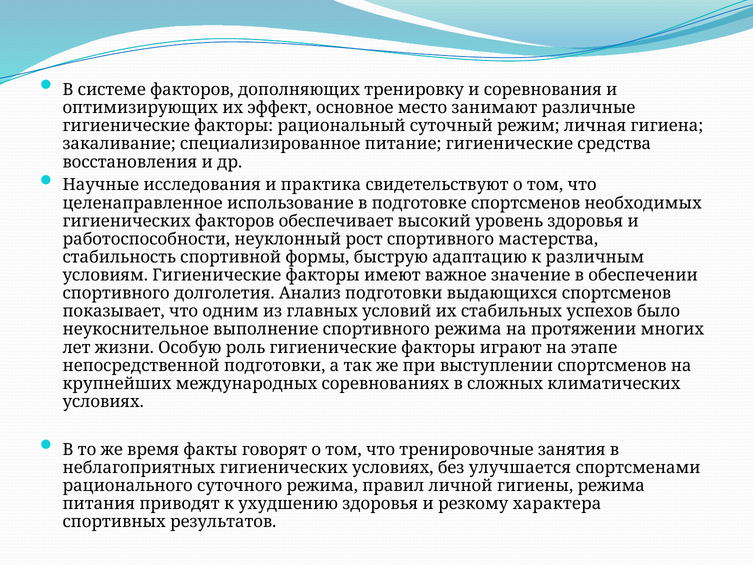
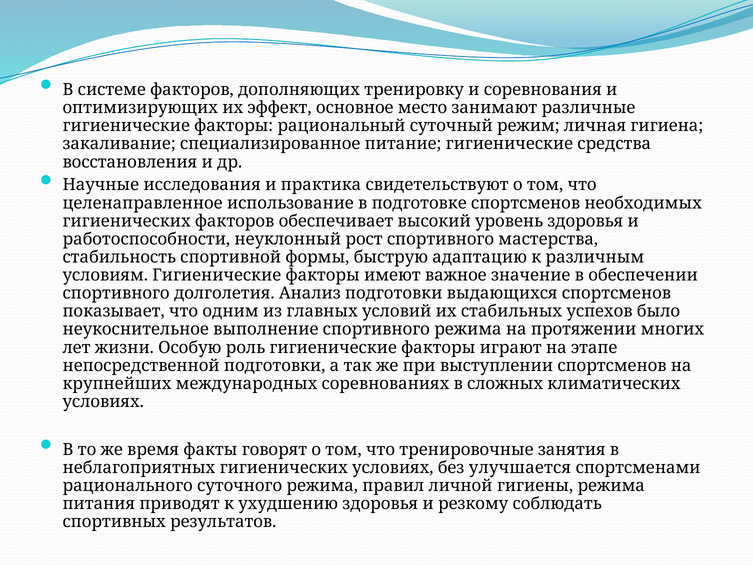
характера: характера -> соблюдать (557, 504)
